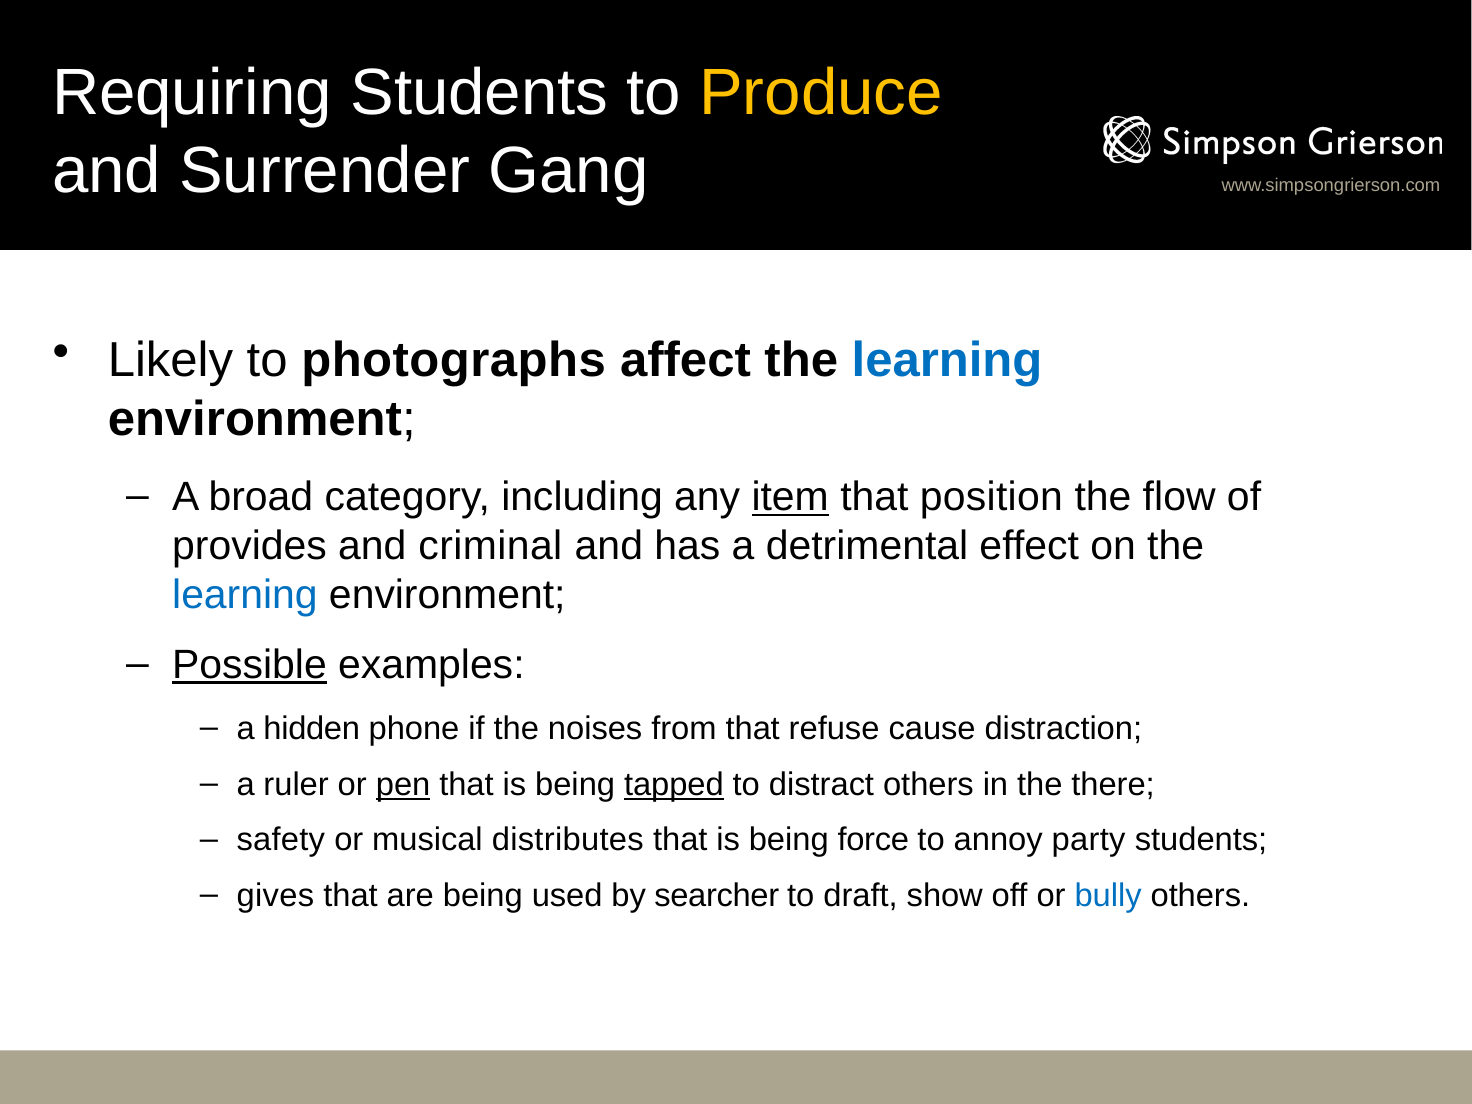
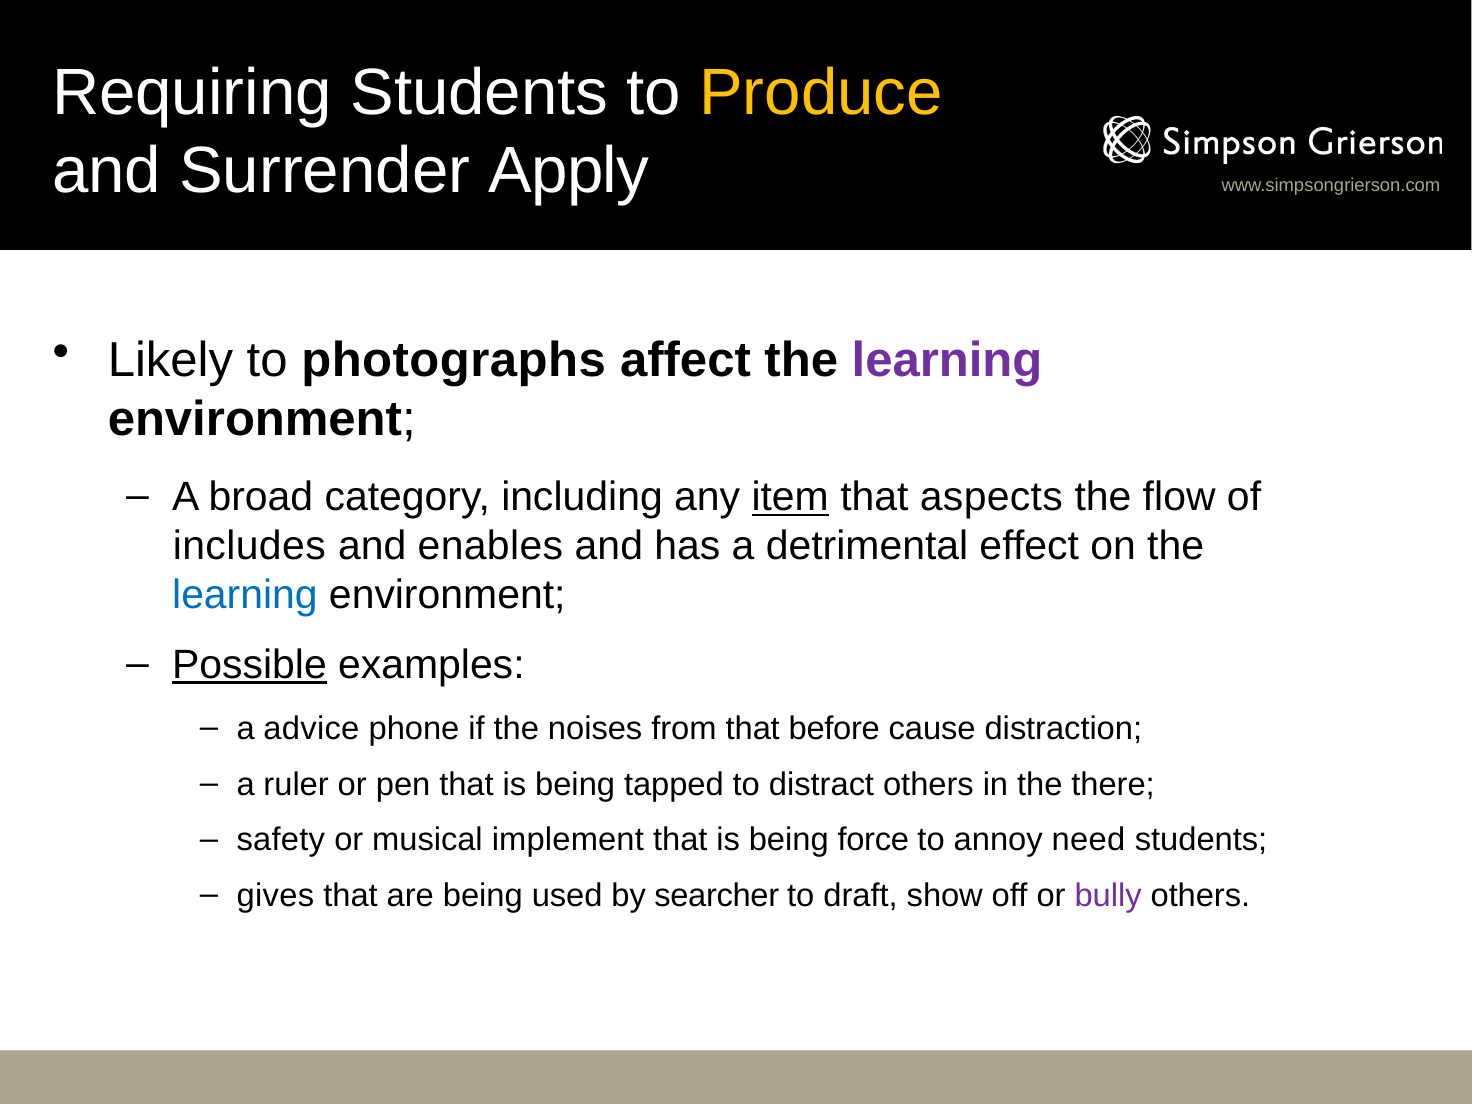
Gang: Gang -> Apply (569, 171)
learning colour: blue -> purple (947, 360)
position: position -> aspects (991, 497)
provides: provides -> includes (249, 546)
criminal: criminal -> enables (490, 546)
hidden: hidden -> advice (311, 729)
refuse: refuse -> before (834, 729)
pen underline: present -> none (403, 785)
tapped underline: present -> none (674, 785)
distributes: distributes -> implement (568, 840)
party: party -> need (1089, 840)
bully colour: blue -> purple (1108, 896)
